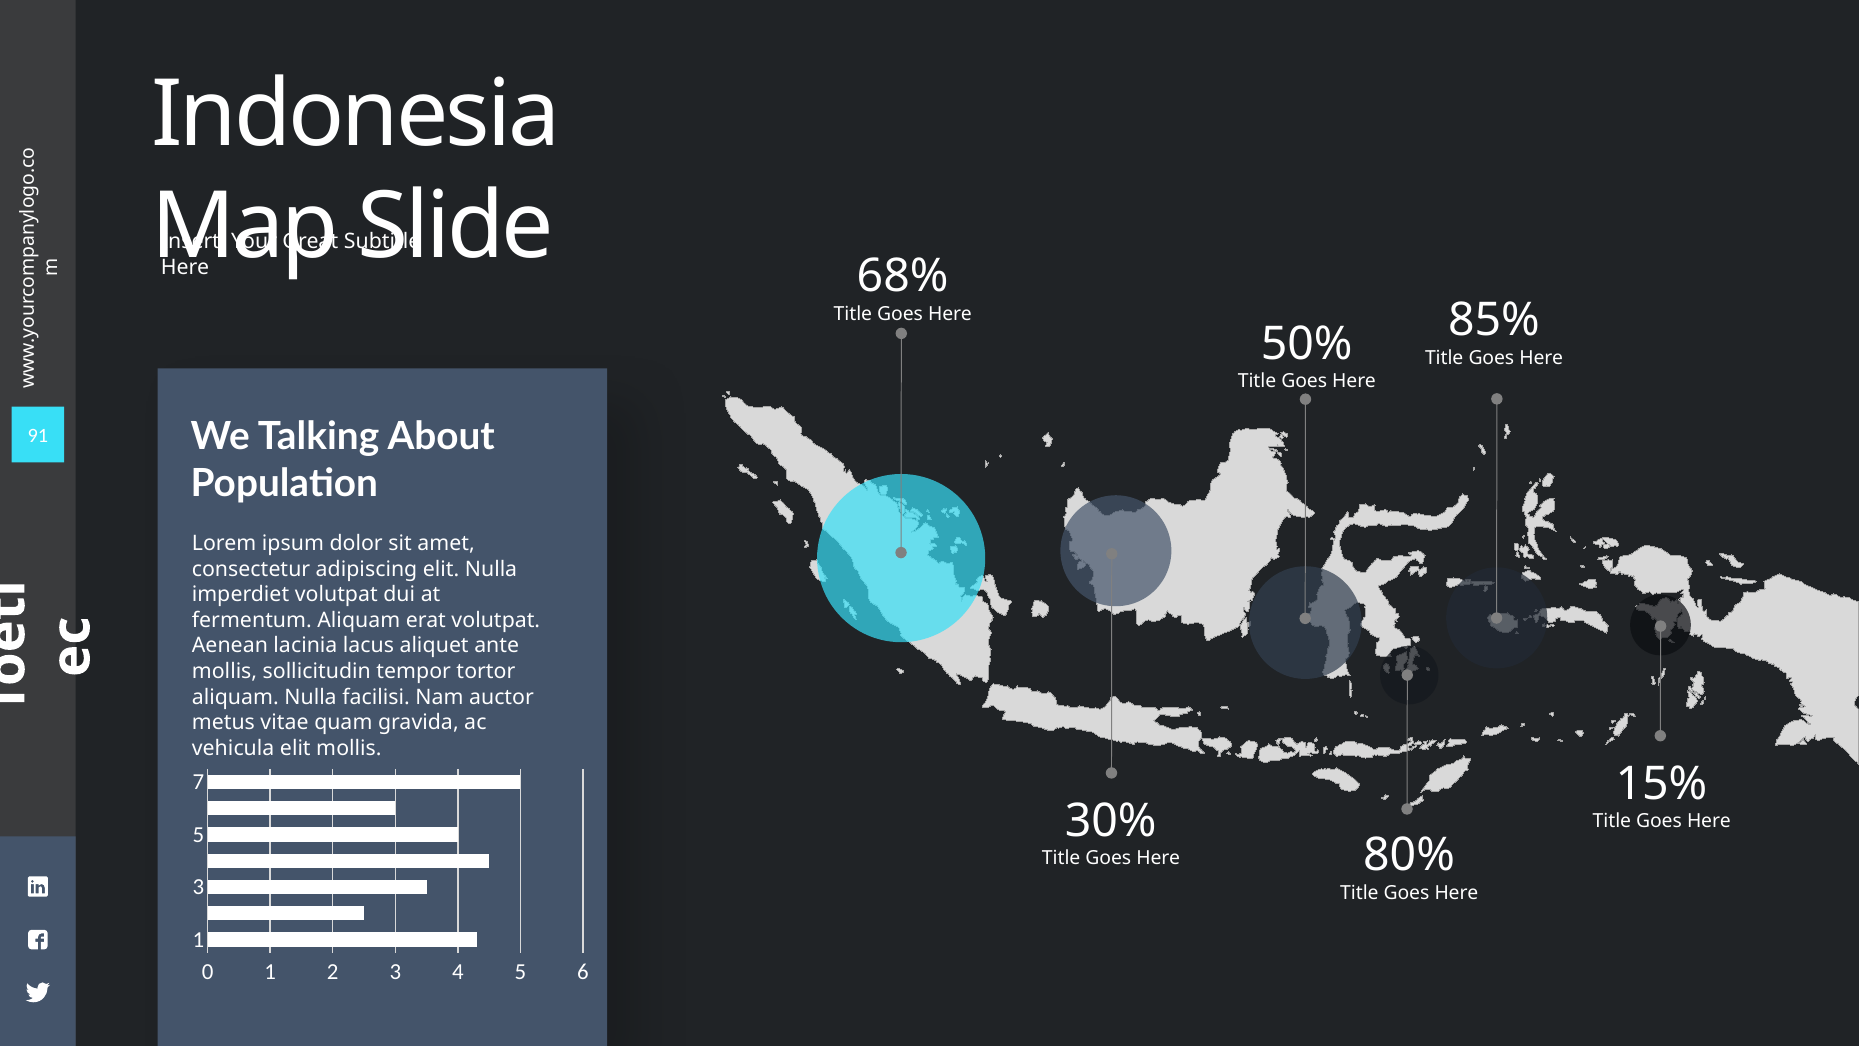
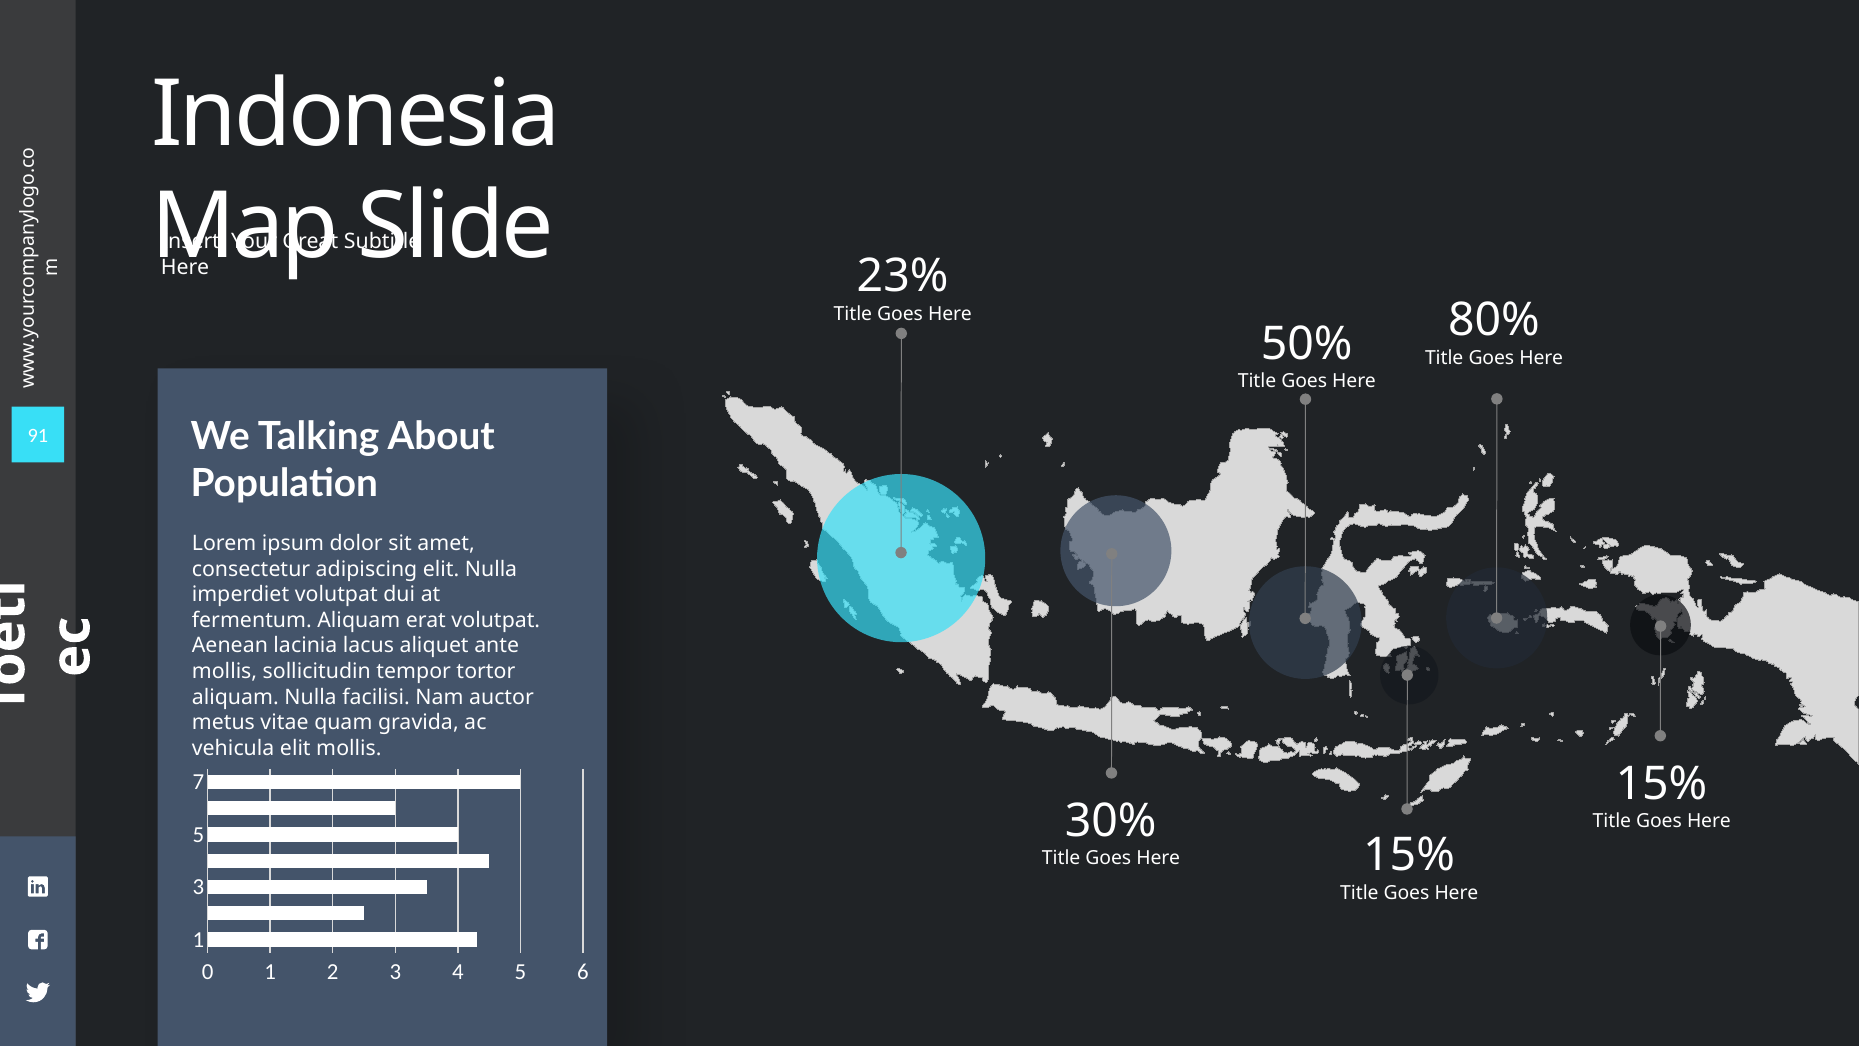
68%: 68% -> 23% (903, 276)
85%: 85% -> 80% (1494, 320)
80%: 80% -> 15% (1409, 855)
